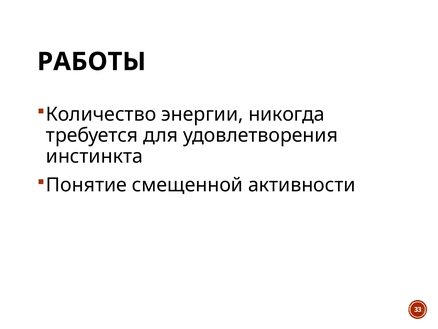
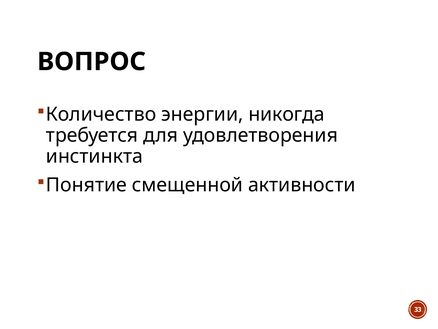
РАБОТЫ: РАБОТЫ -> ВОПРОС (92, 62)
